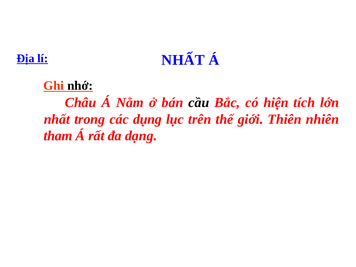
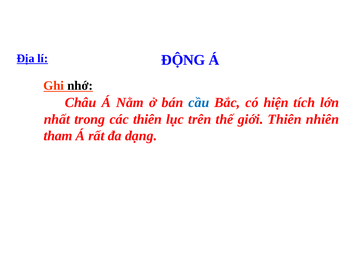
NHẤT: NHẤT -> ĐỘNG (183, 60)
cầu colour: black -> blue (199, 103)
các dụng: dụng -> thiên (147, 119)
